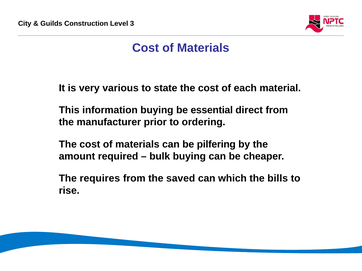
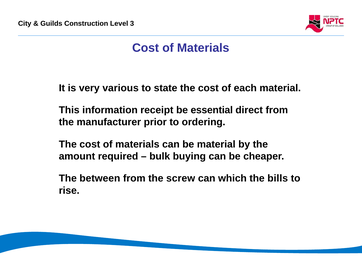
information buying: buying -> receipt (157, 110)
be pilfering: pilfering -> material (216, 145)
requires: requires -> between (100, 179)
saved: saved -> screw (181, 179)
